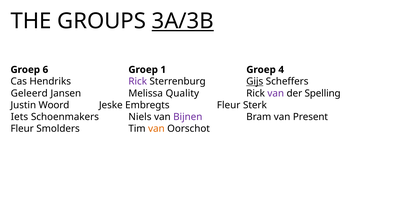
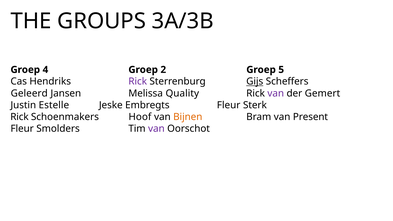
3A/3B underline: present -> none (183, 21)
6: 6 -> 4 (45, 70)
1: 1 -> 2 (163, 70)
4: 4 -> 5 (281, 70)
Spelling: Spelling -> Gemert (322, 93)
Woord: Woord -> Estelle (54, 105)
Iets: Iets -> Rick (20, 117)
Niels: Niels -> Hoof (140, 117)
Bijnen colour: purple -> orange (188, 117)
van colour: orange -> purple (156, 129)
